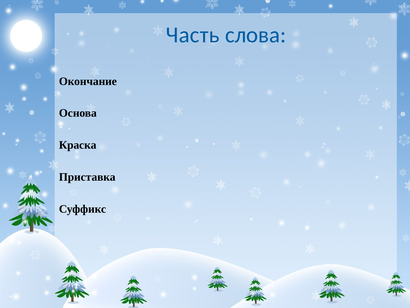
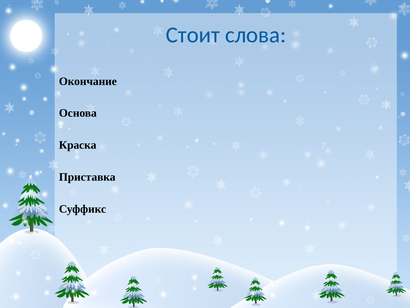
Часть: Часть -> Стоит (193, 35)
